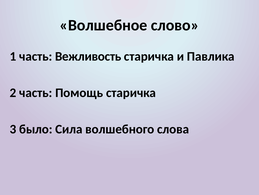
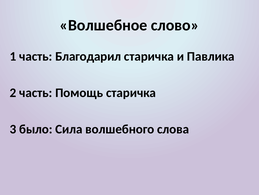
Вежливость: Вежливость -> Благодарил (88, 56)
